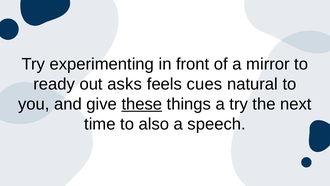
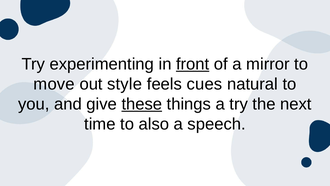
front underline: none -> present (193, 64)
ready: ready -> move (54, 84)
asks: asks -> style (125, 84)
